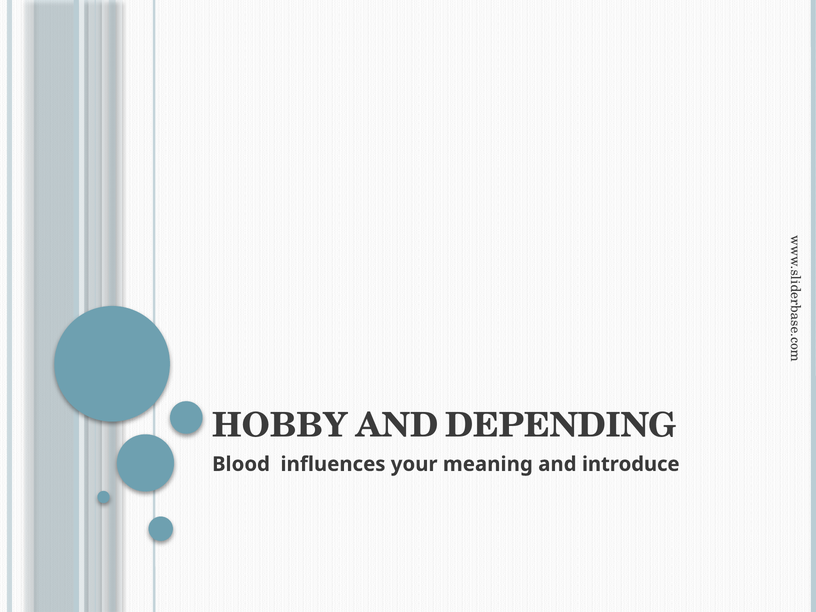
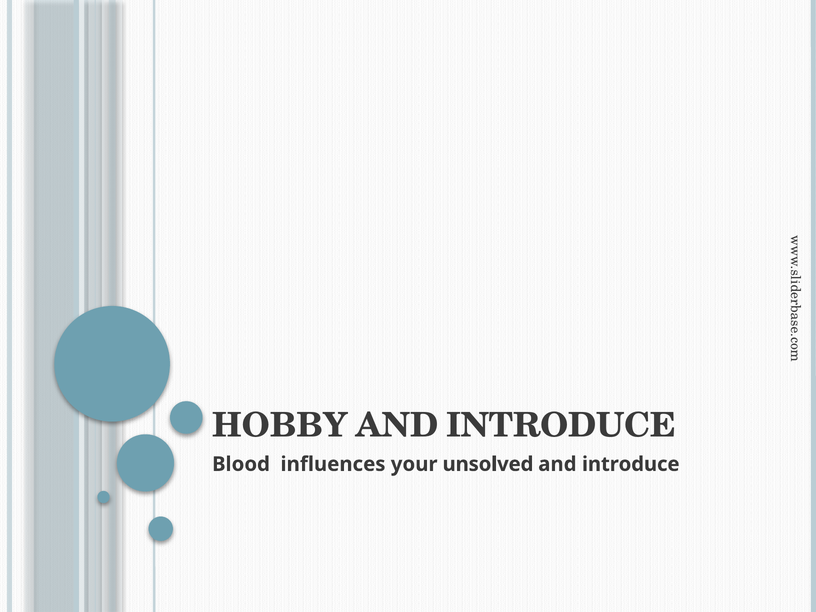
DEPENDING: DEPENDING -> INTRODUCE (561, 426)
meaning: meaning -> unsolved (488, 464)
